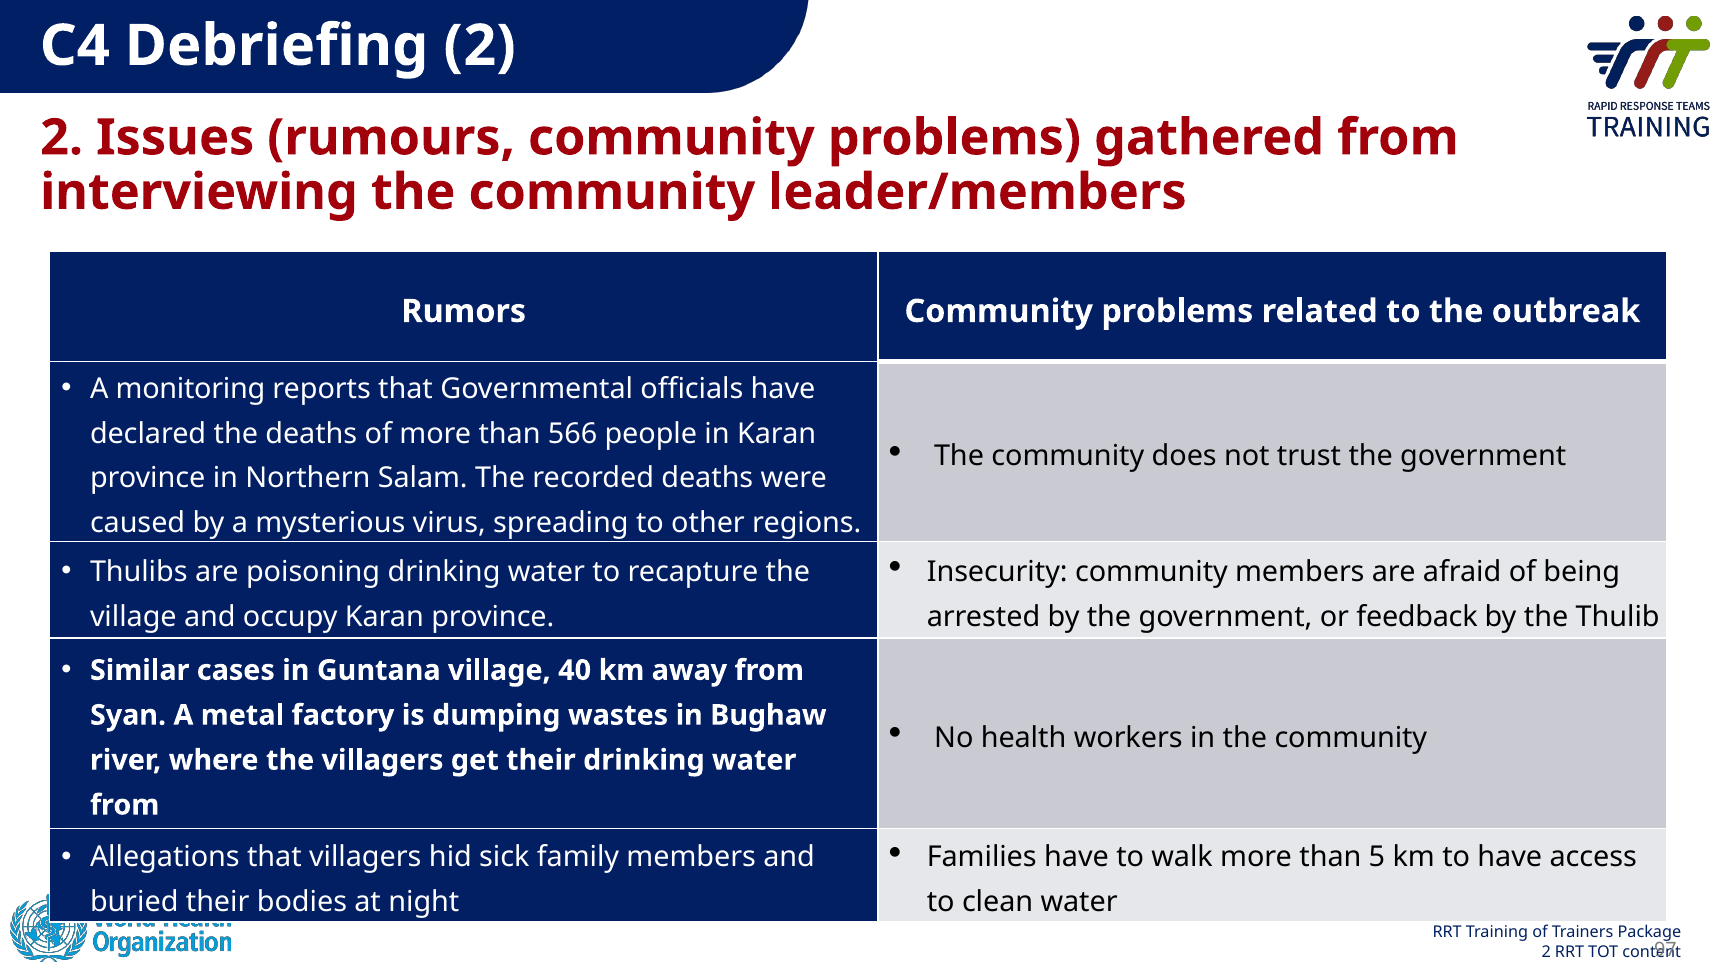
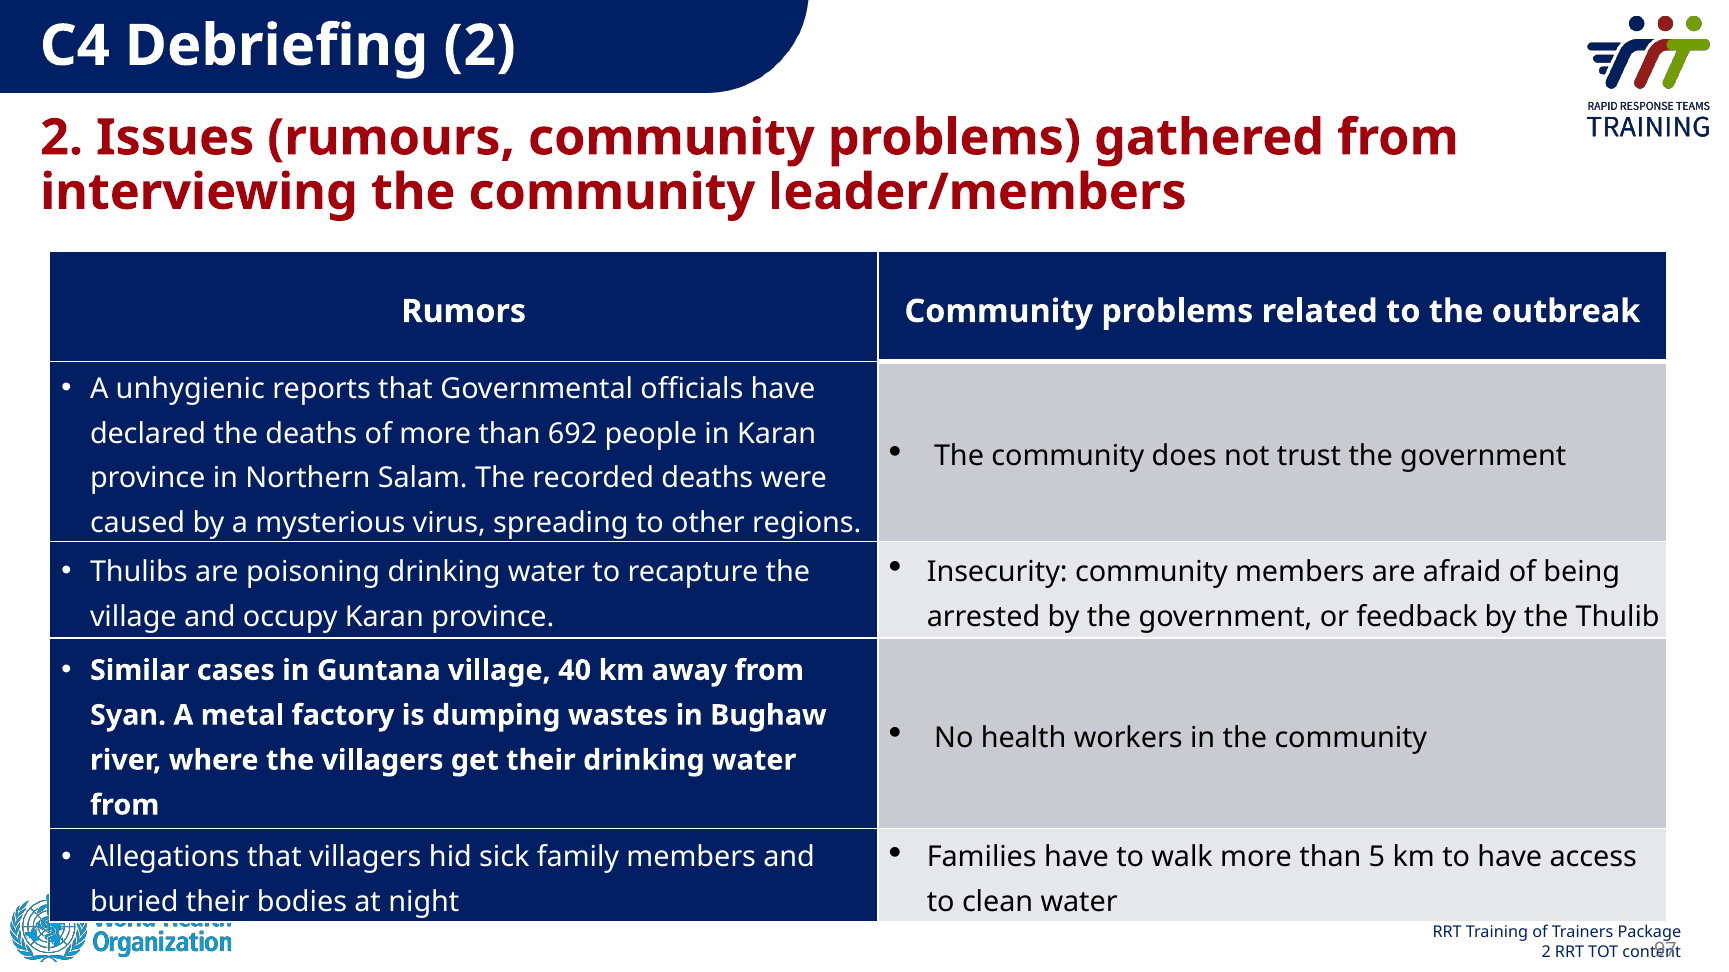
monitoring: monitoring -> unhygienic (190, 389)
566: 566 -> 692 (573, 434)
